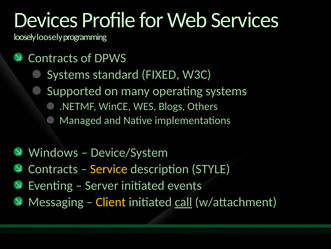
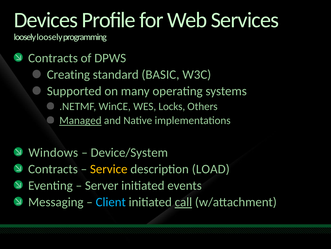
Systems: Systems -> Creating (68, 74)
FIXED: FIXED -> BASIC (160, 74)
Blogs: Blogs -> Locks (172, 106)
Managed underline: none -> present (80, 120)
STYLE: STYLE -> LOAD (211, 169)
Client colour: yellow -> light blue (111, 202)
